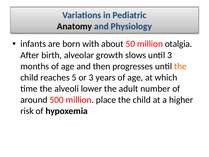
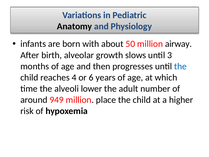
otalgia: otalgia -> airway (178, 44)
the colour: orange -> blue (180, 66)
5: 5 -> 4 (74, 77)
or 3: 3 -> 6 (91, 77)
500: 500 -> 949 (57, 100)
